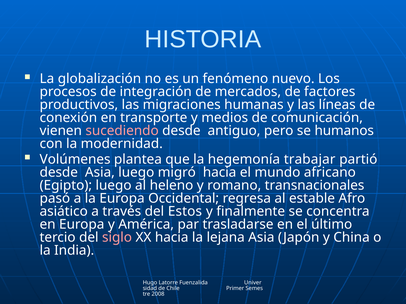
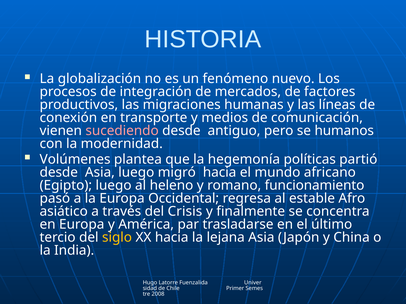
trabajar: trabajar -> políticas (310, 160)
transnacionales: transnacionales -> funcionamiento (315, 186)
Estos: Estos -> Crisis (185, 212)
siglo colour: pink -> yellow (117, 238)
